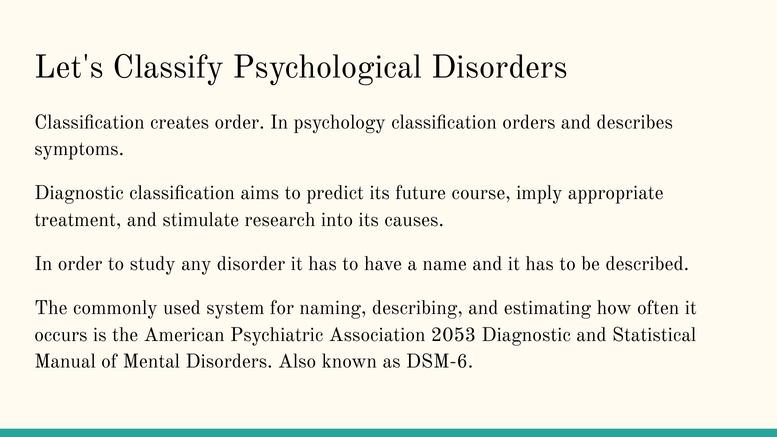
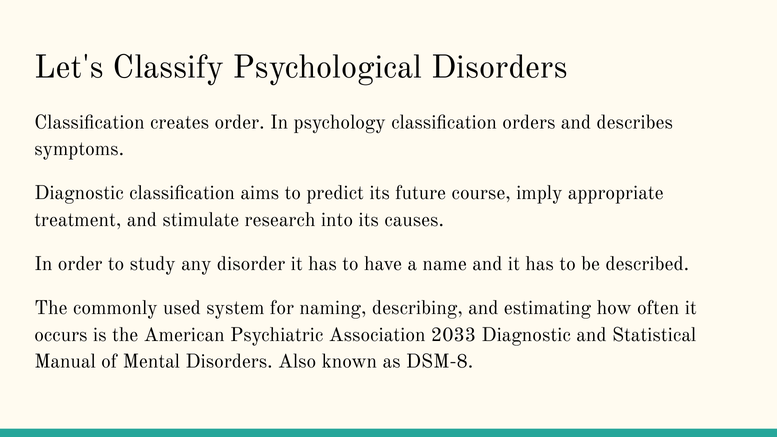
2053: 2053 -> 2033 (454, 335)
DSM-6: DSM-6 -> DSM-8 (440, 362)
